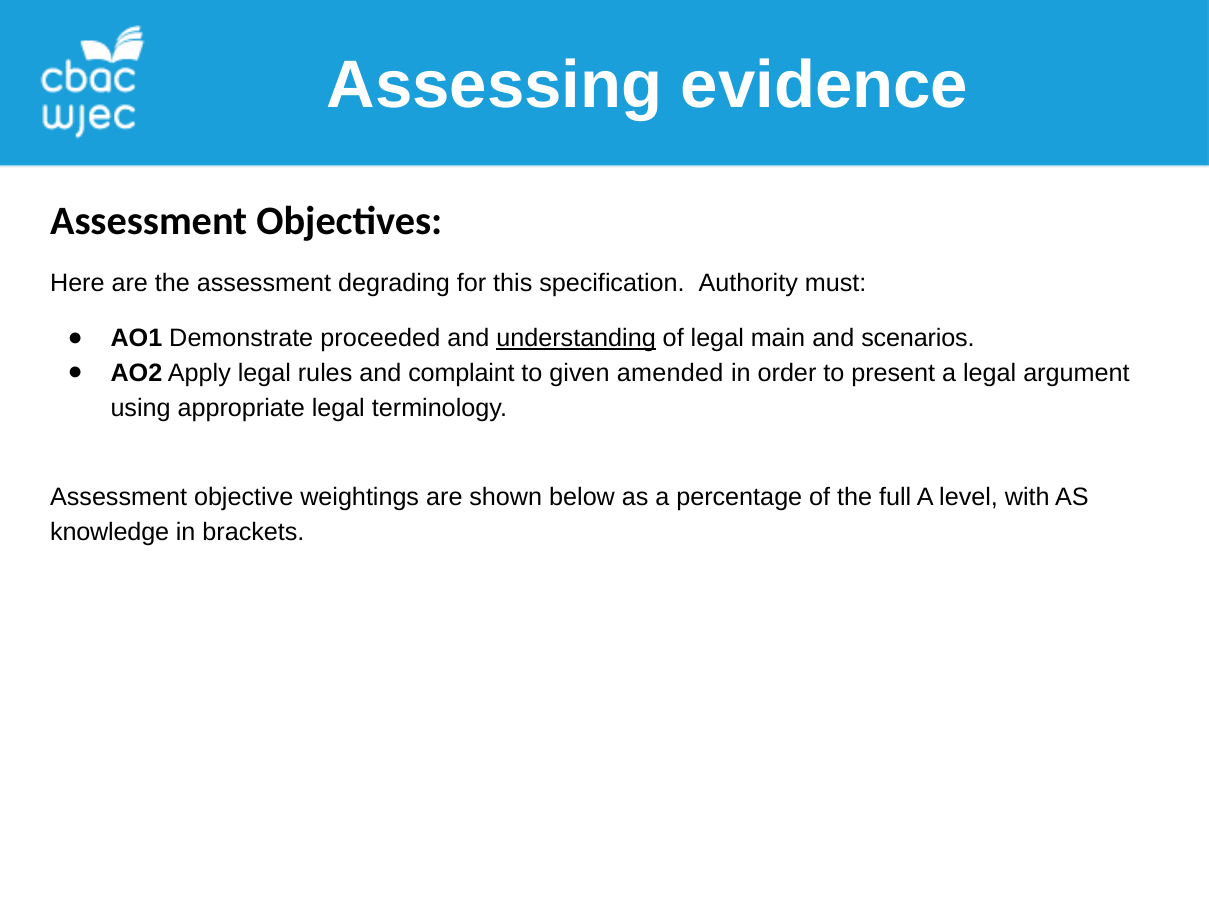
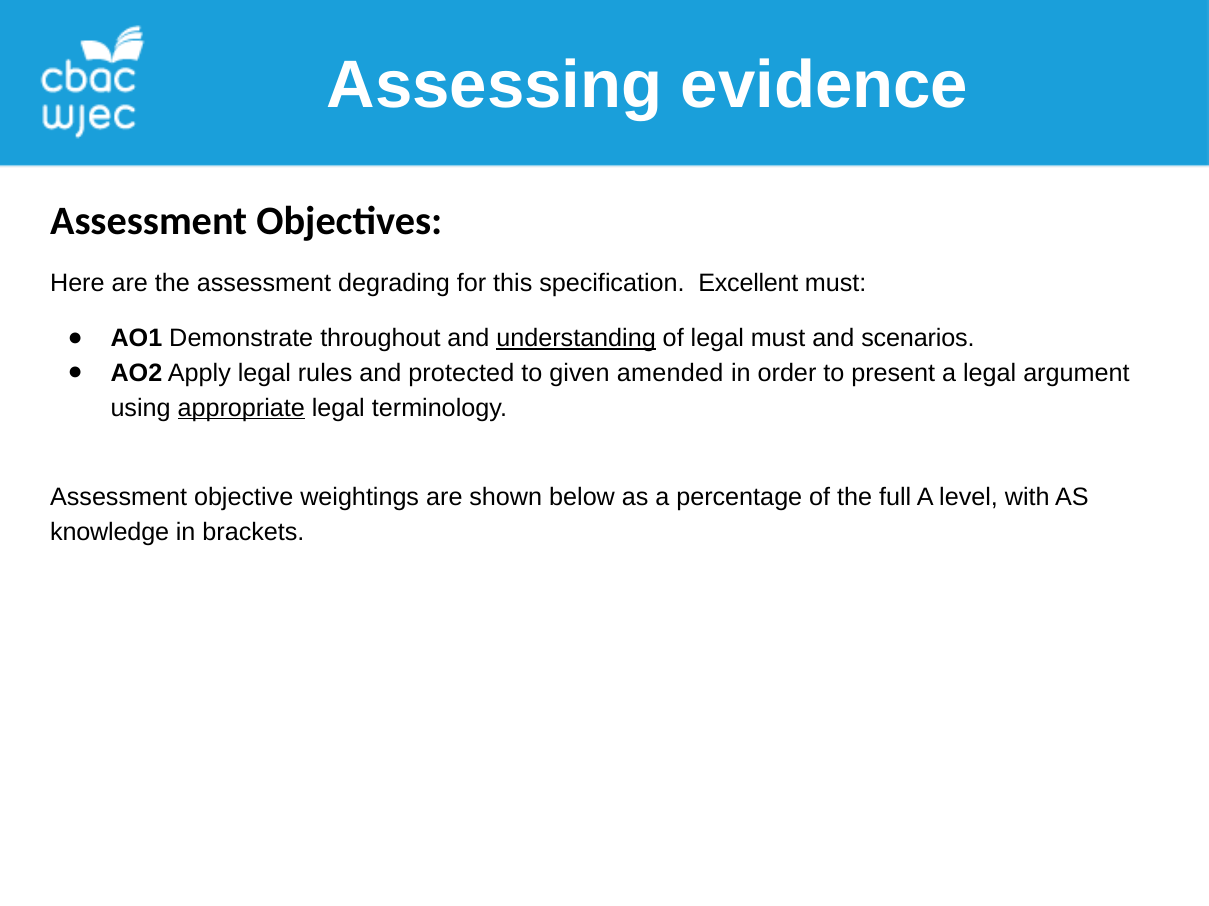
Authority: Authority -> Excellent (748, 284)
proceeded: proceeded -> throughout (380, 339)
legal main: main -> must (778, 339)
complaint: complaint -> protected (461, 373)
appropriate underline: none -> present (241, 408)
